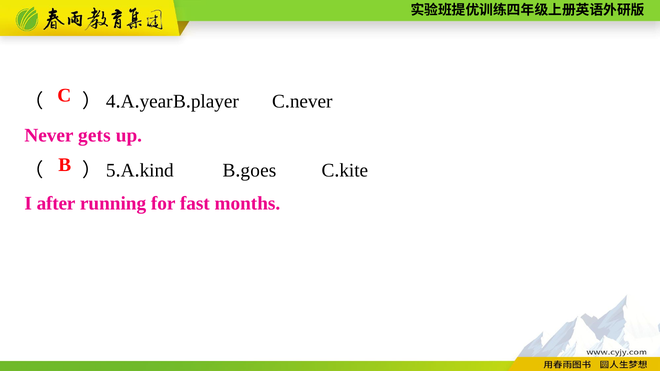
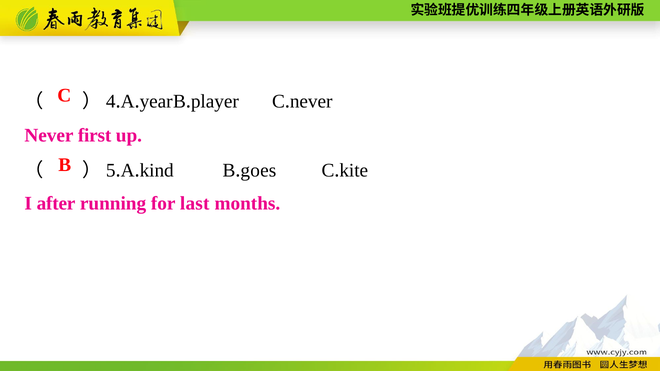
gets: gets -> first (95, 136)
fast: fast -> last (195, 204)
